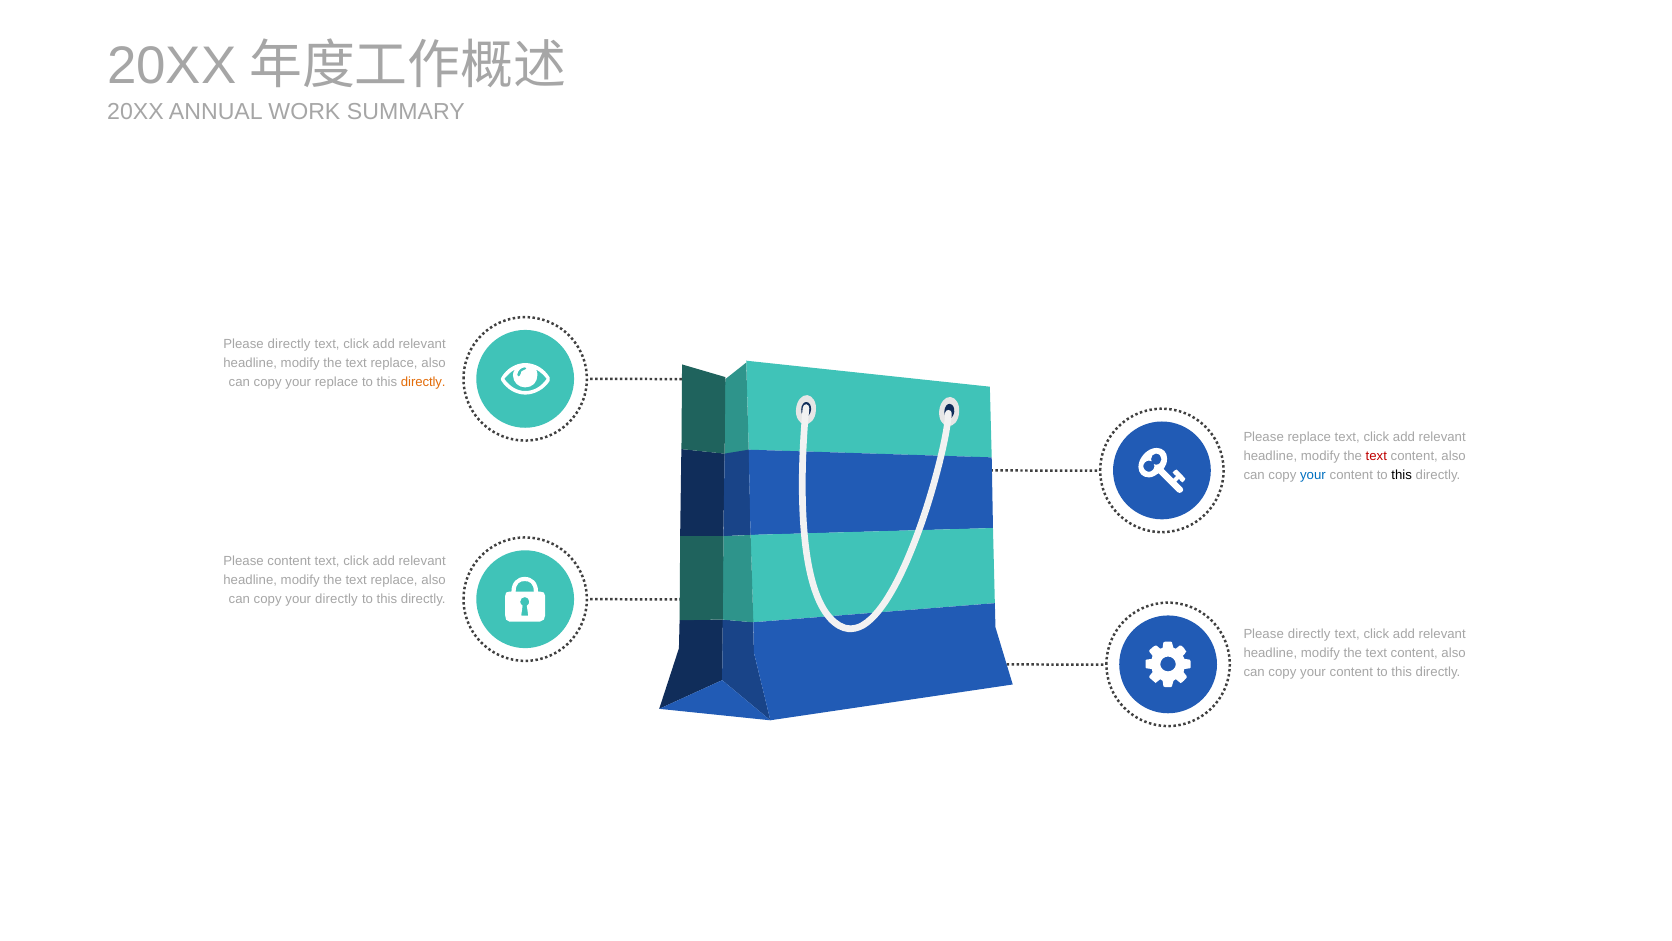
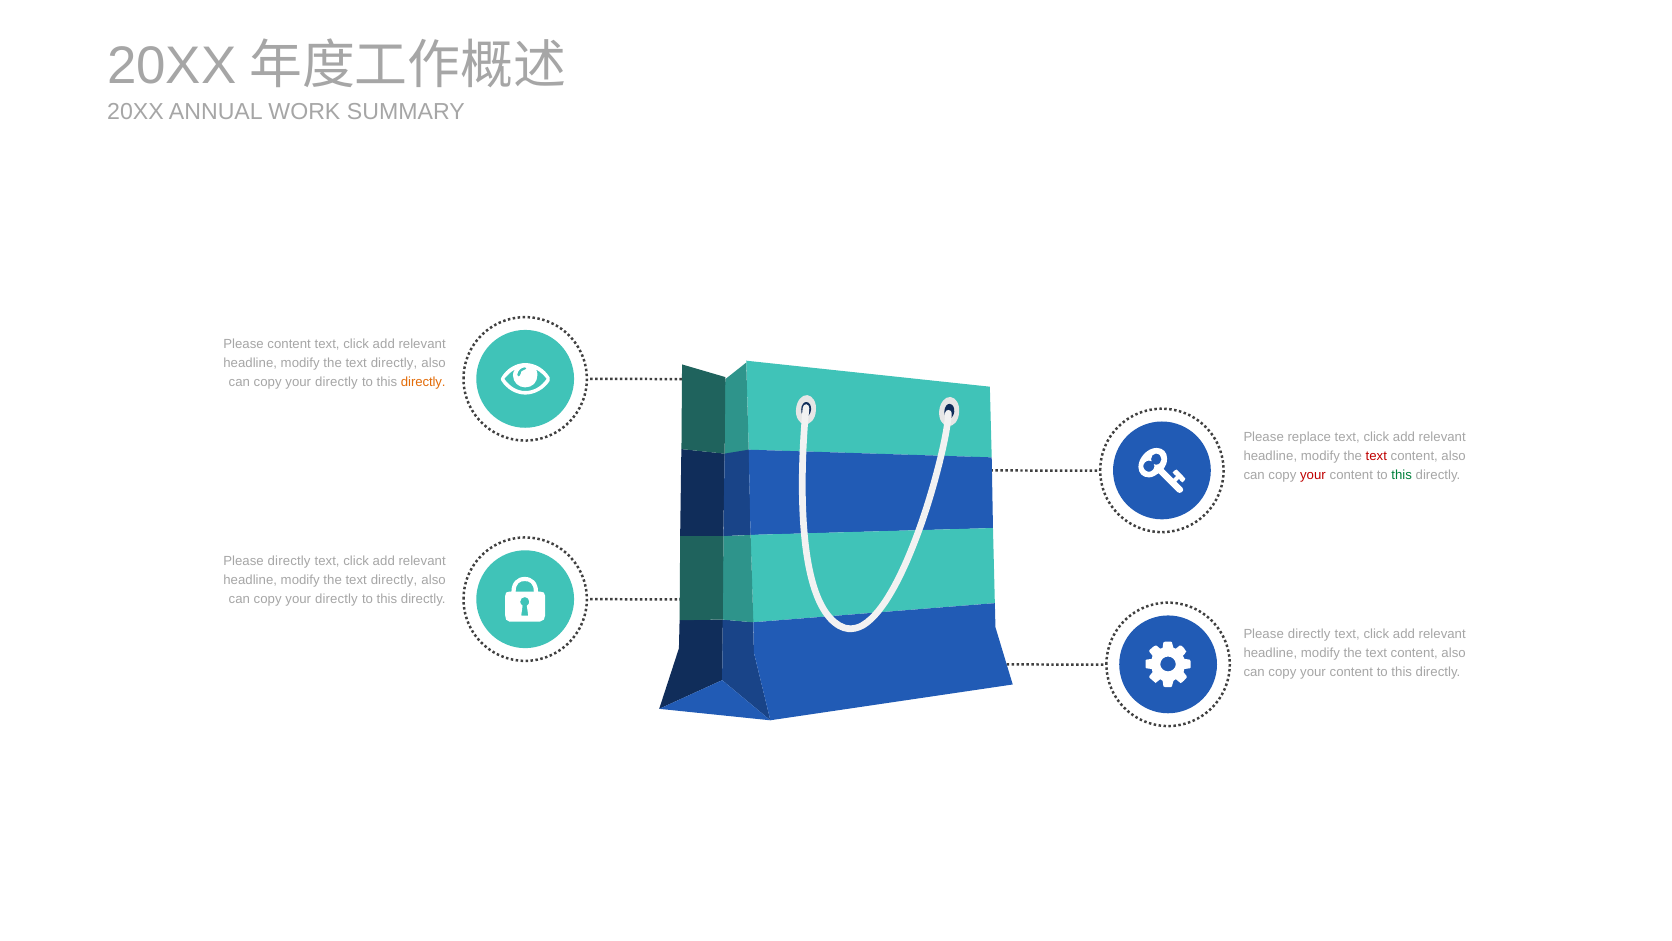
directly: directly -> content (289, 344)
replace: replace -> directly (394, 363)
replace: replace -> directly (336, 382)
your colour: blue -> red (1313, 475)
this colour: black -> green (1402, 475)
content: content -> directly (289, 561)
replace: replace -> directly (394, 580)
